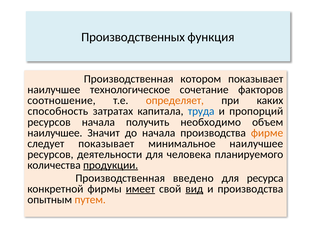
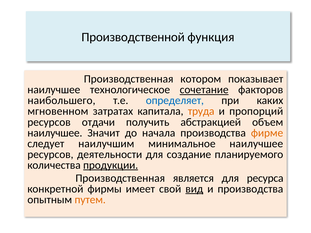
Производственных: Производственных -> Производственной (133, 37)
сочетание underline: none -> present (204, 90)
соотношение: соотношение -> наибольшего (61, 101)
определяет colour: orange -> blue (175, 101)
способность: способность -> мгновенном (58, 111)
труда colour: blue -> orange (201, 111)
ресурсов начала: начала -> отдачи (98, 122)
необходимо: необходимо -> абстракцией (211, 122)
следует показывает: показывает -> наилучшим (106, 144)
человека: человека -> создание (189, 155)
введено: введено -> является (193, 178)
имеет underline: present -> none (140, 189)
